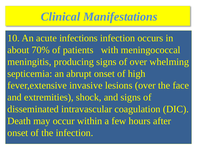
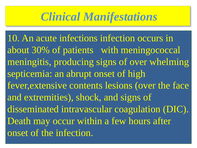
70%: 70% -> 30% (41, 50)
invasive: invasive -> contents (86, 85)
